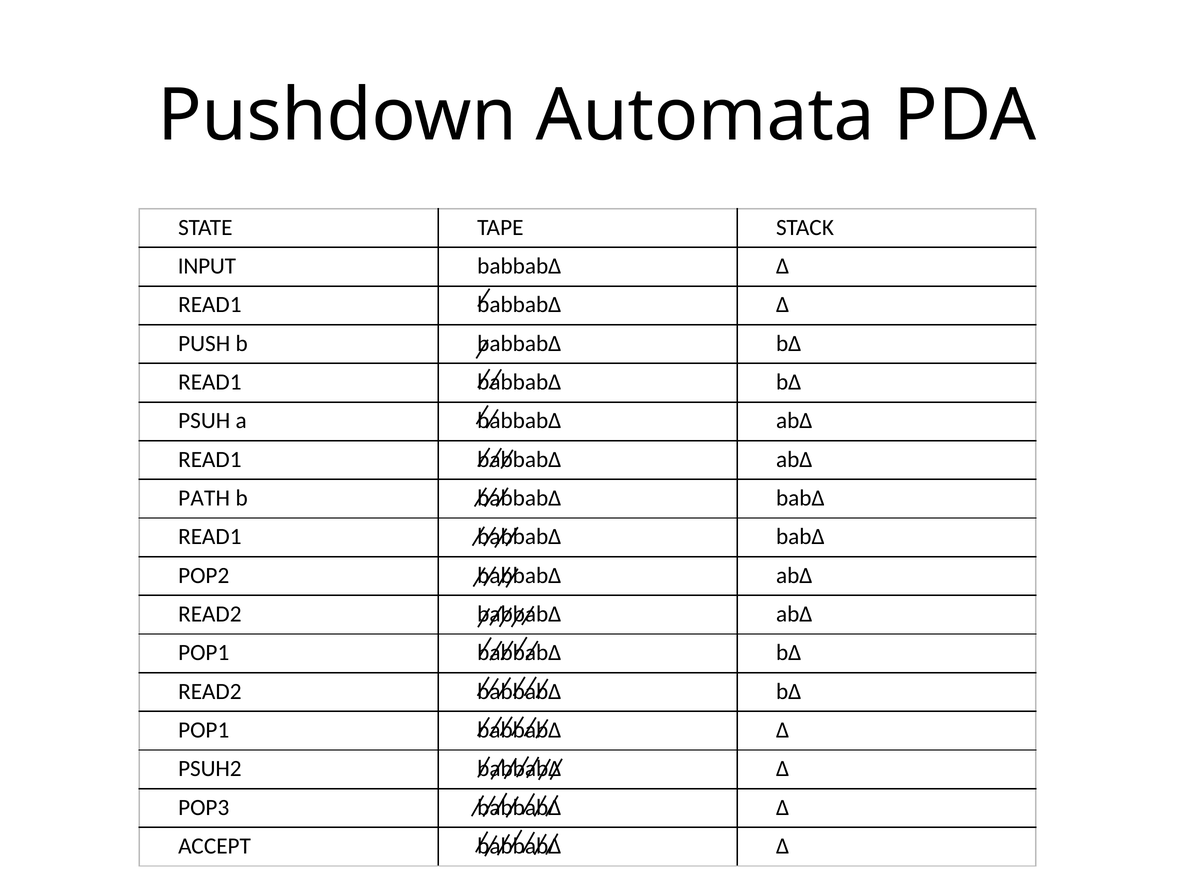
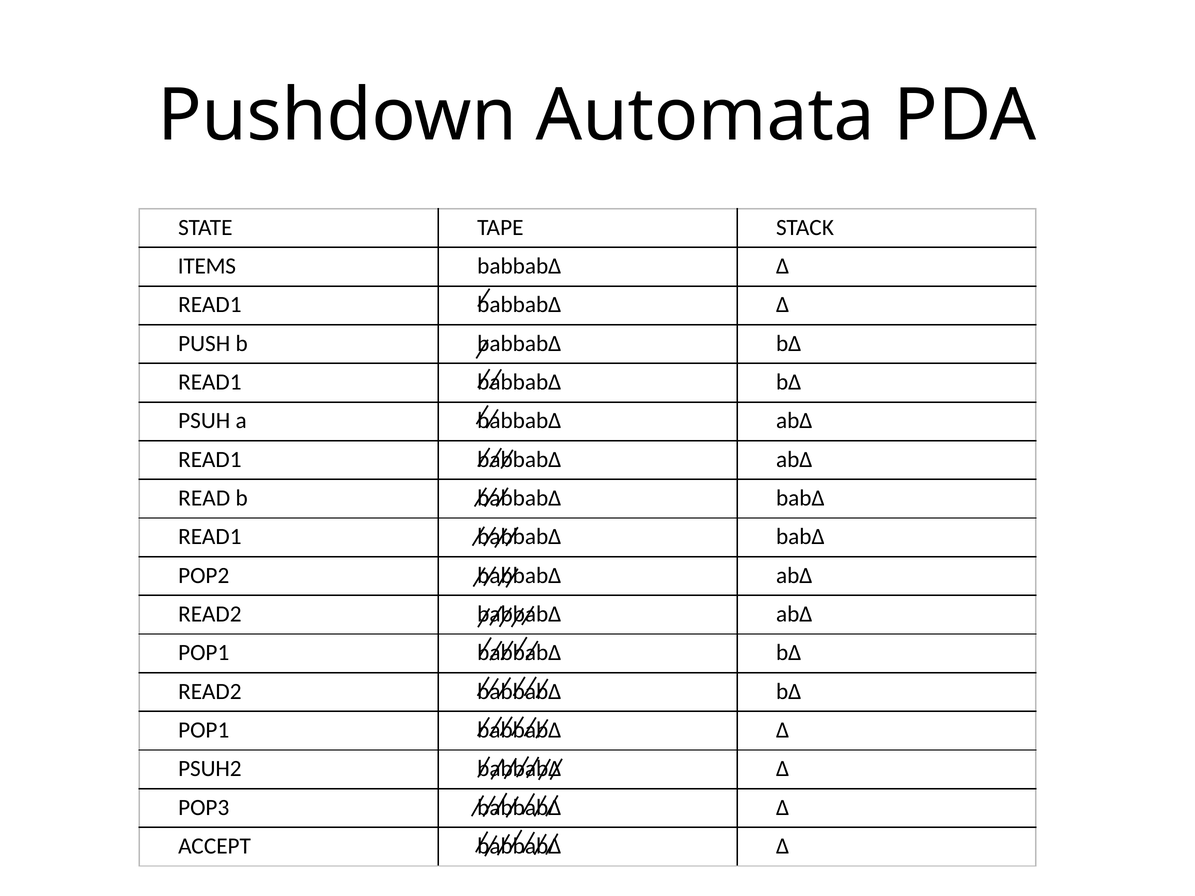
INPUT: INPUT -> ITEMS (207, 266)
PATH: PATH -> READ (204, 498)
